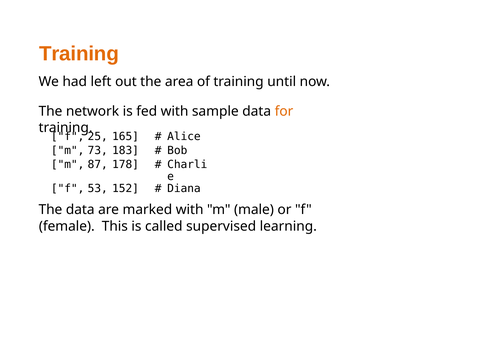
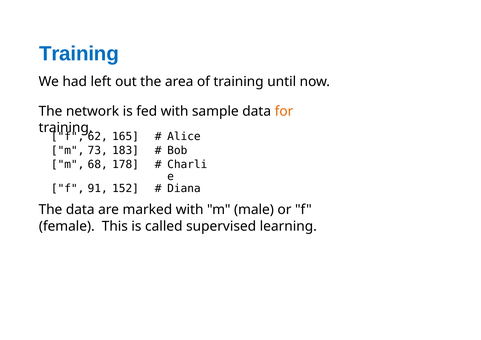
Training colour: orange -> blue (79, 54)
25: 25 -> 62 (98, 137)
87: 87 -> 68 (98, 165)
53: 53 -> 91 (98, 189)
